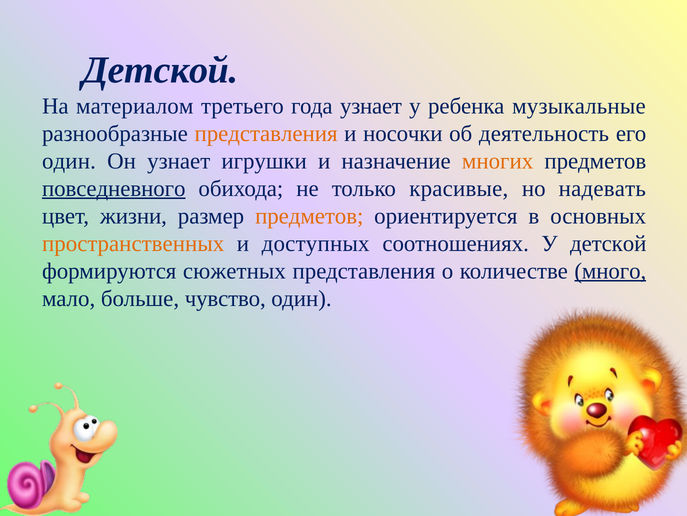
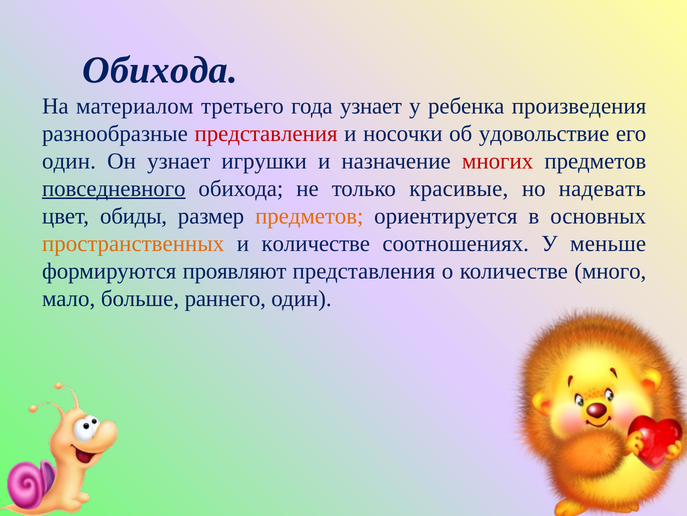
Детской: Детской -> Обихода (160, 70)
музыкальные: музыкальные -> произведения (579, 106)
представления colour: orange -> red (266, 133)
деятельность: деятельность -> удовольствие (544, 133)
многих colour: orange -> red (498, 161)
жизни: жизни -> обиды (134, 216)
и доступных: доступных -> количестве (316, 243)
У детской: детской -> меньше (608, 243)
сюжетных: сюжетных -> проявляют (235, 271)
много underline: present -> none (610, 271)
чувство: чувство -> раннего (225, 298)
